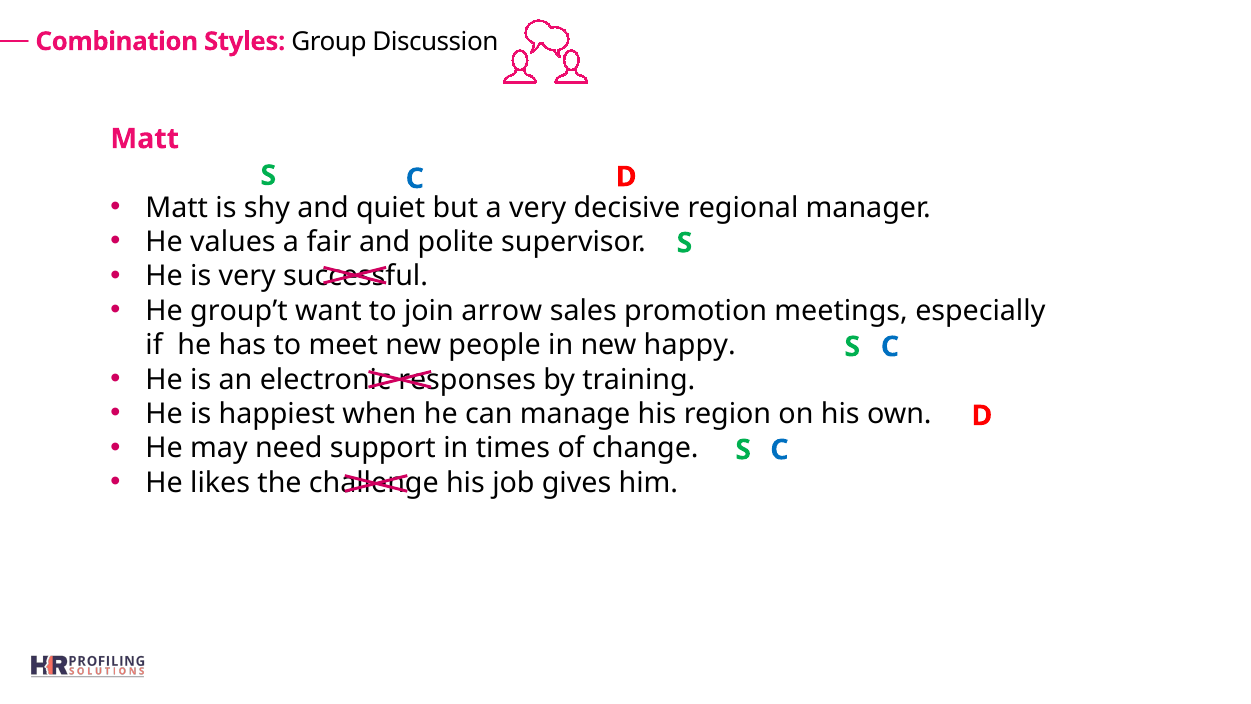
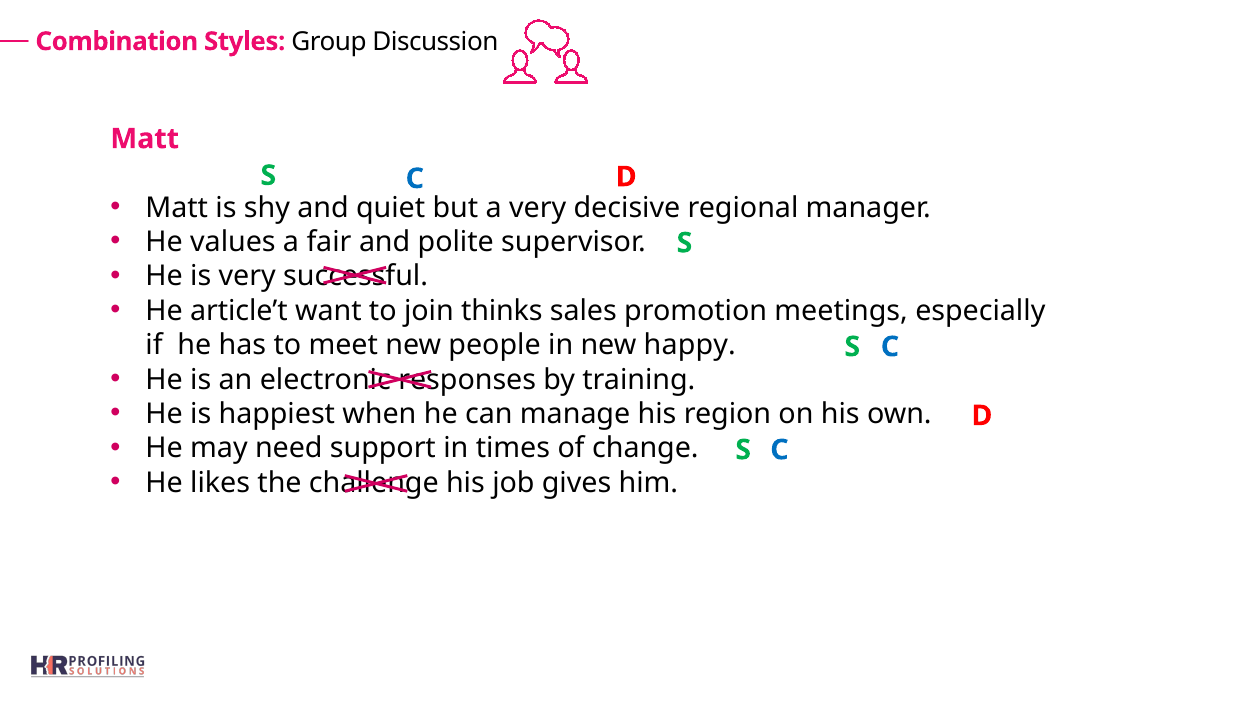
group’t: group’t -> article’t (239, 311)
arrow: arrow -> thinks (502, 311)
